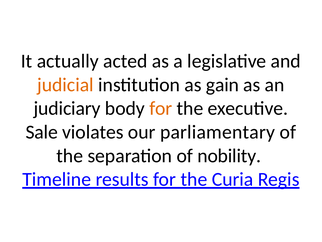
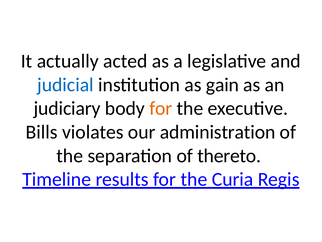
judicial colour: orange -> blue (65, 85)
Sale: Sale -> Bills (42, 132)
parliamentary: parliamentary -> administration (218, 132)
nobility: nobility -> thereto (229, 155)
